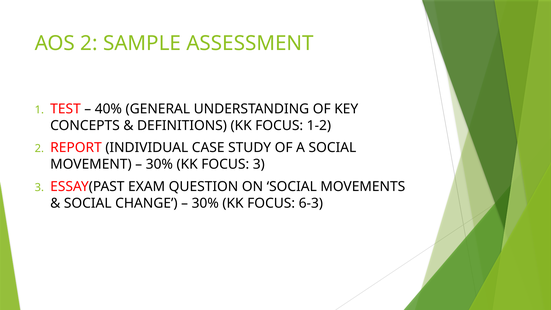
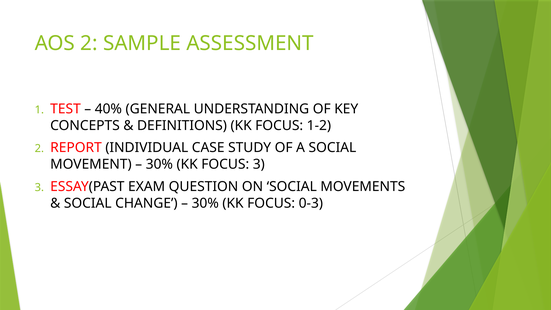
6-3: 6-3 -> 0-3 (311, 203)
